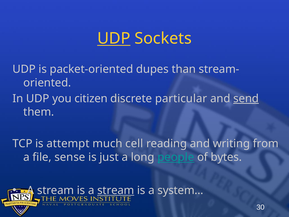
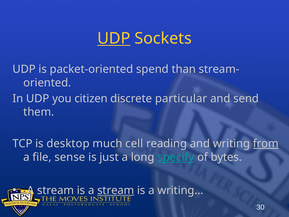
dupes: dupes -> spend (152, 69)
send underline: present -> none (246, 98)
attempt: attempt -> desktop (68, 143)
from underline: none -> present (266, 143)
people: people -> specify (176, 157)
system…: system… -> writing… (180, 190)
